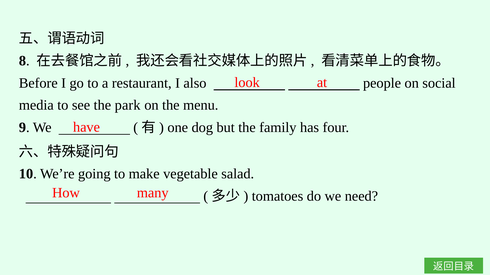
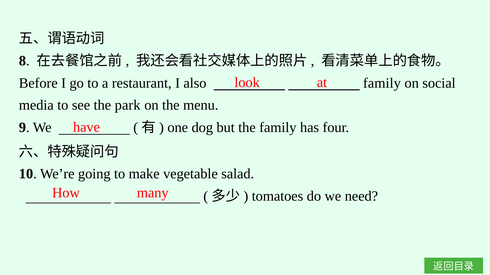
also people: people -> family (382, 83)
